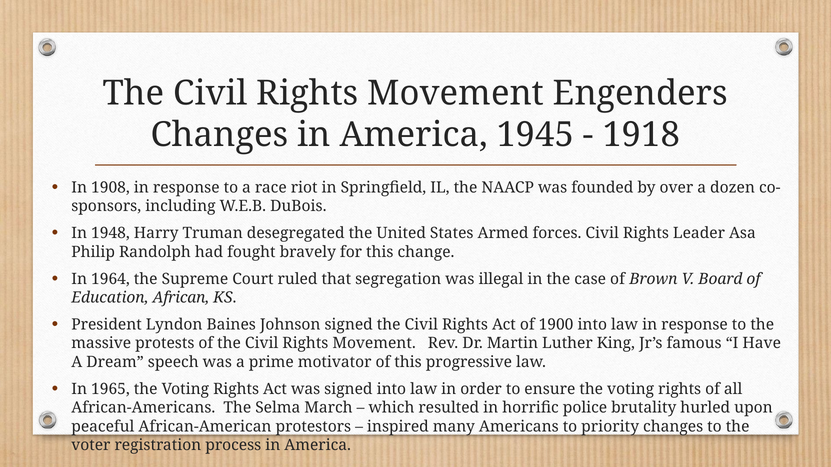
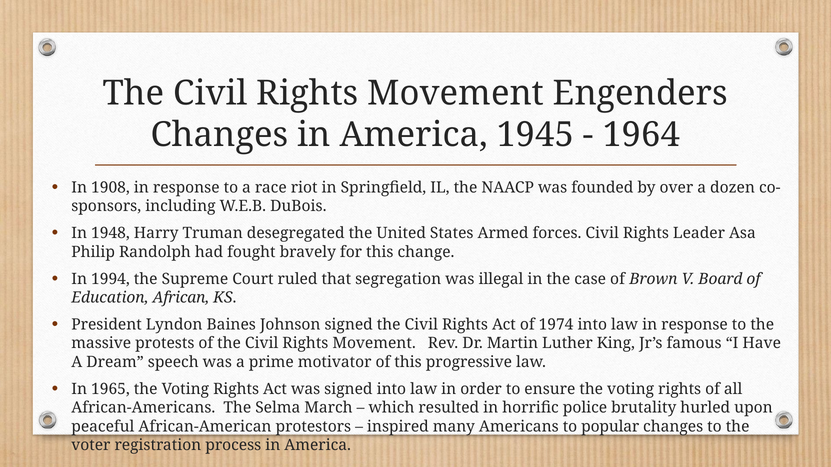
1918: 1918 -> 1964 (641, 135)
1964: 1964 -> 1994 (110, 279)
1900: 1900 -> 1974 (556, 325)
priority: priority -> popular (610, 427)
